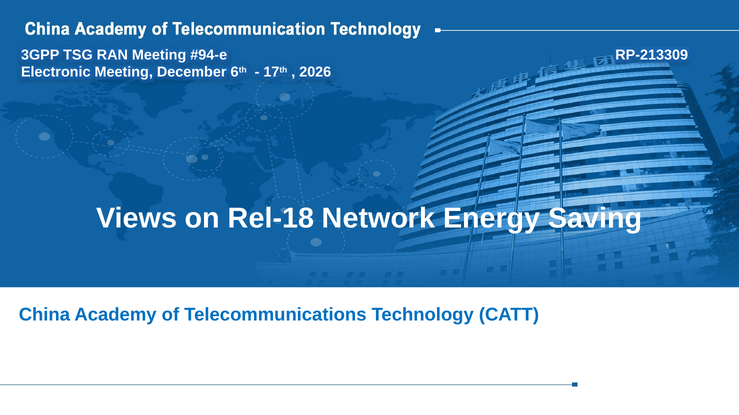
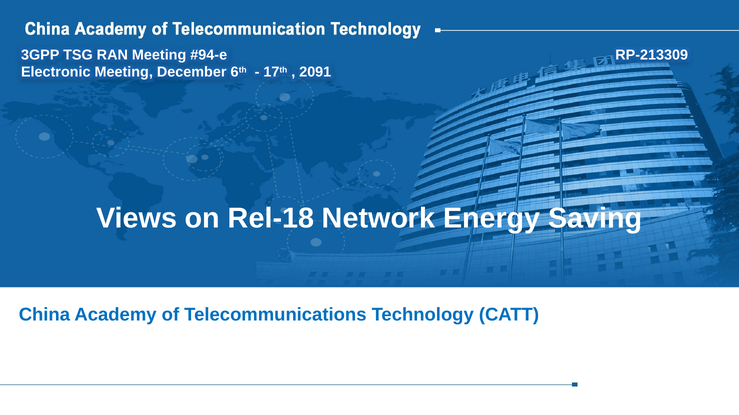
2026: 2026 -> 2091 (315, 72)
